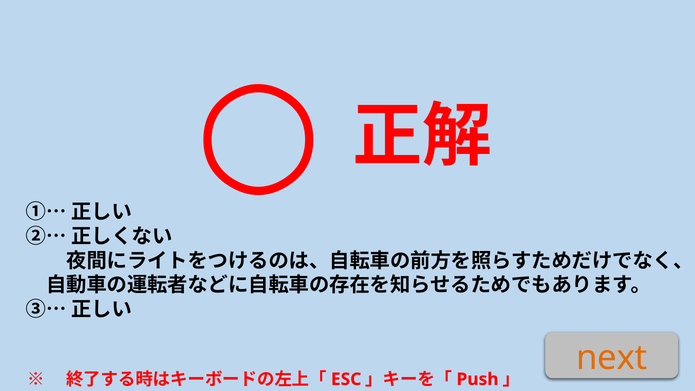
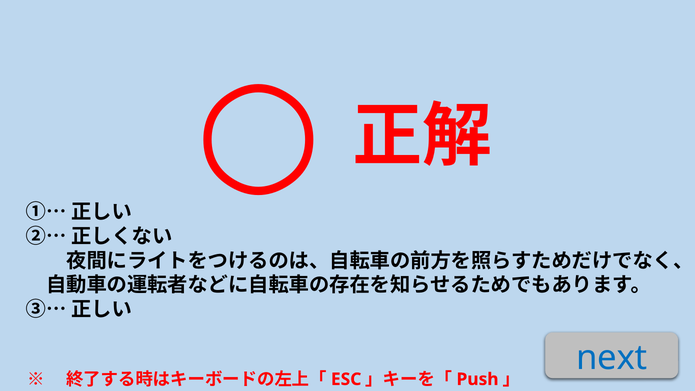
next colour: orange -> blue (612, 358)
